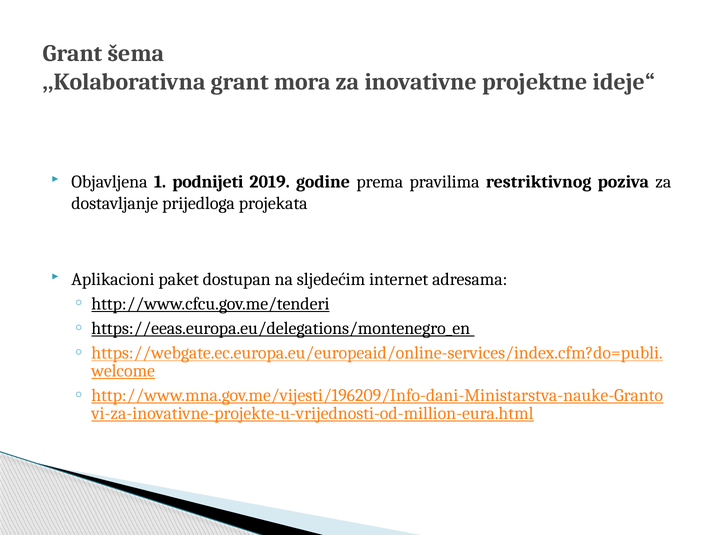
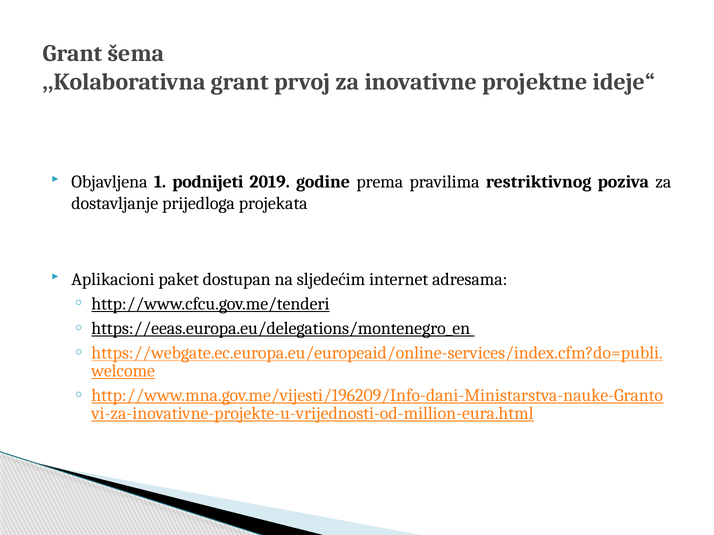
mora: mora -> prvoj (302, 82)
